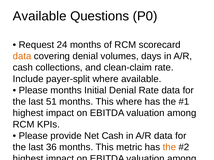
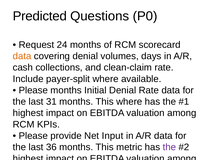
Available: Available -> Predicted (40, 16)
51: 51 -> 31 (51, 102)
Net Cash: Cash -> Input (113, 136)
the colour: orange -> purple (169, 148)
